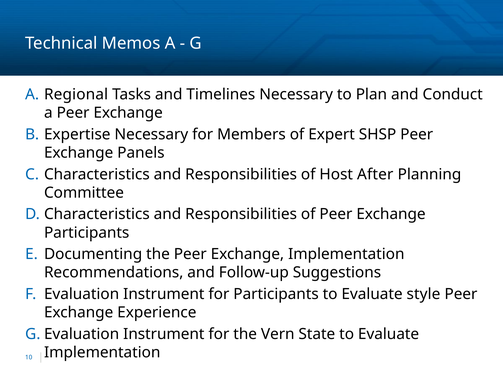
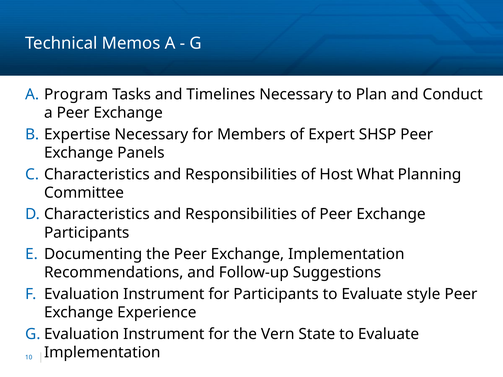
Regional: Regional -> Program (76, 95)
After: After -> What (375, 174)
